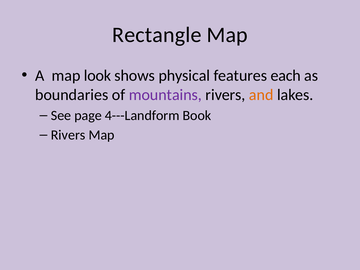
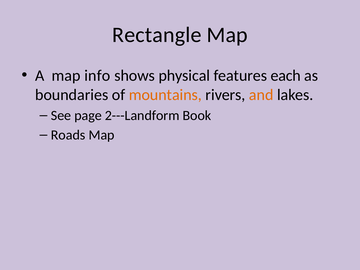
look: look -> info (97, 76)
mountains colour: purple -> orange (165, 95)
4---Landform: 4---Landform -> 2---Landform (142, 115)
Rivers: Rivers -> Roads (68, 135)
